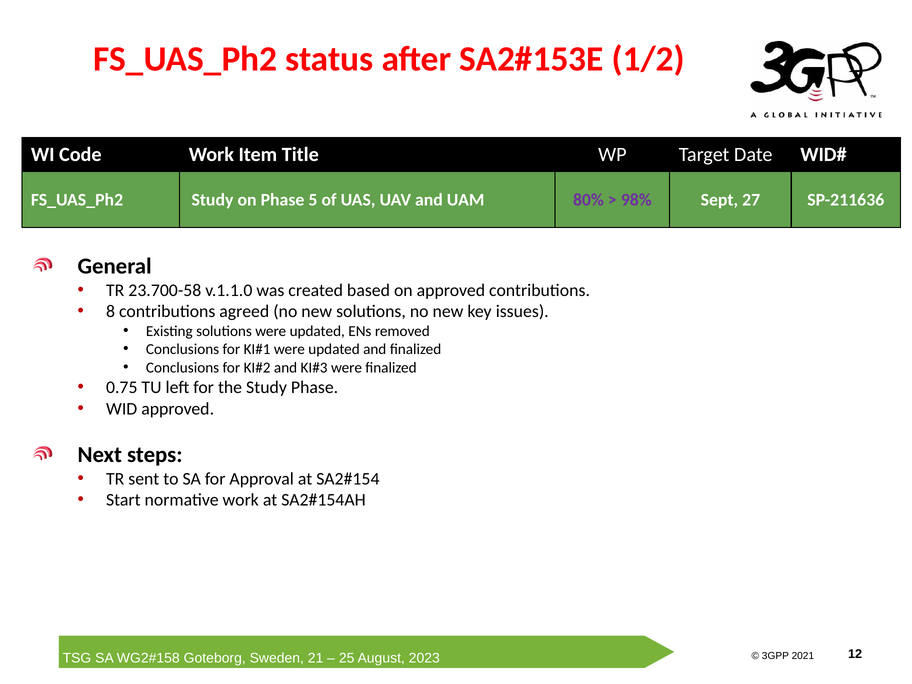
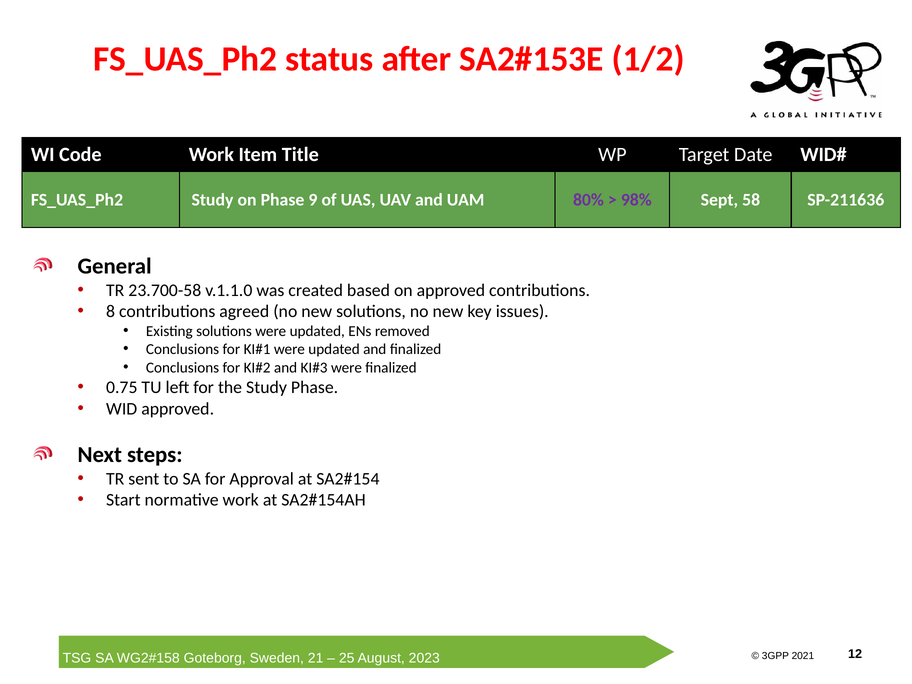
5: 5 -> 9 (313, 200)
27: 27 -> 58 (751, 200)
